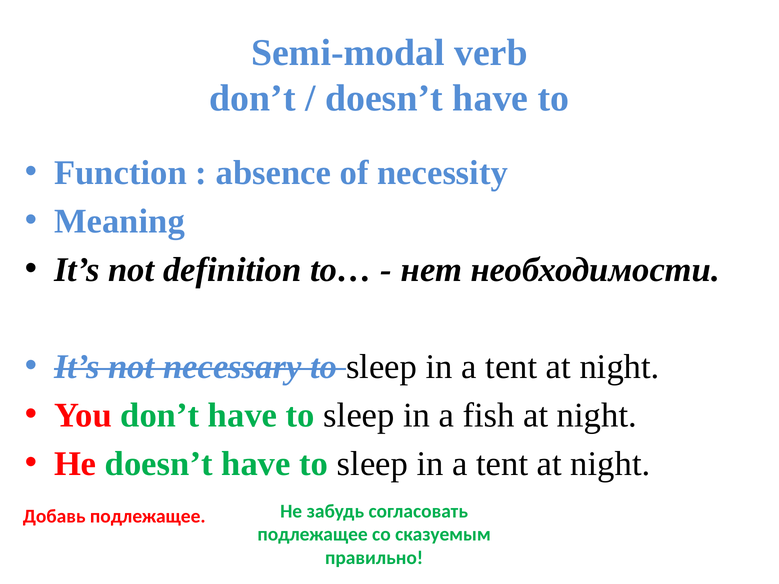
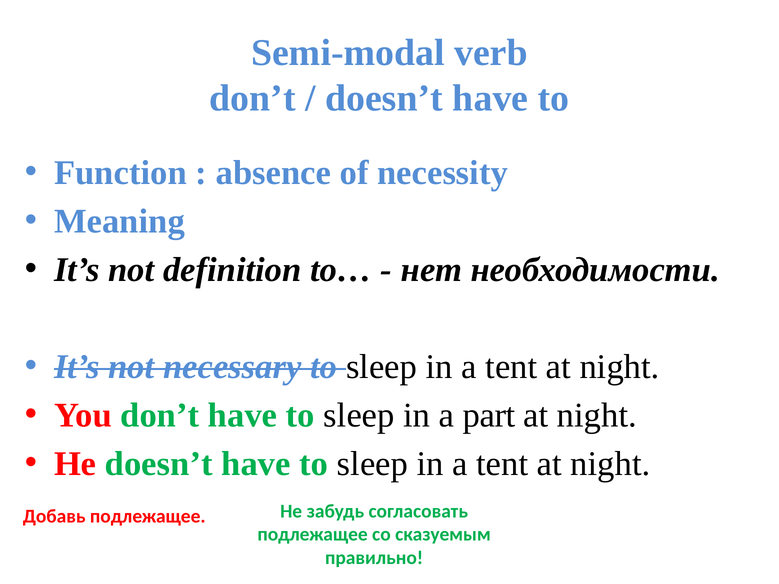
fish: fish -> part (489, 415)
